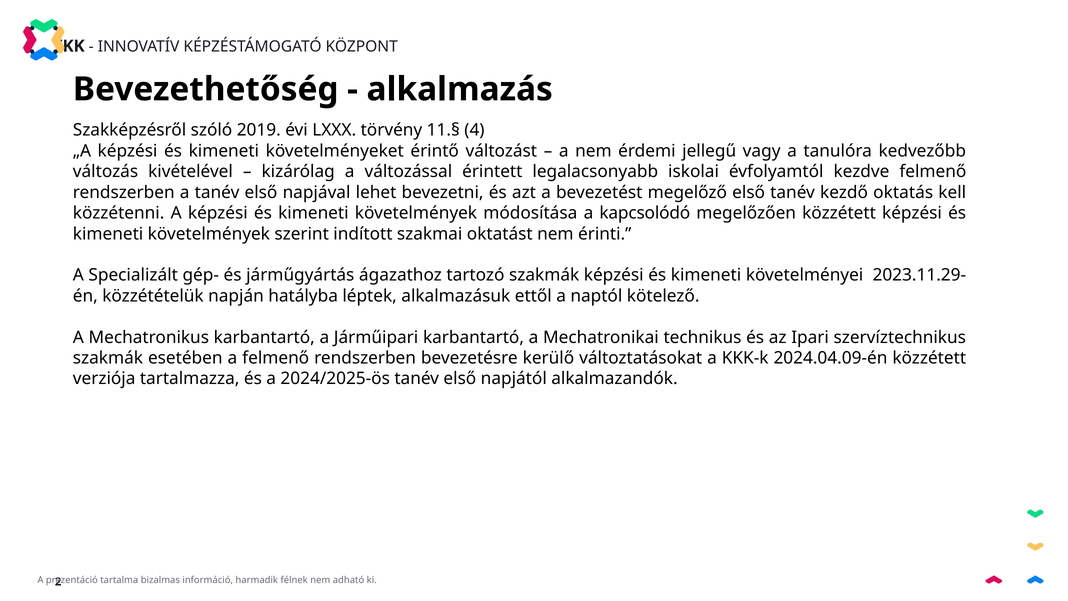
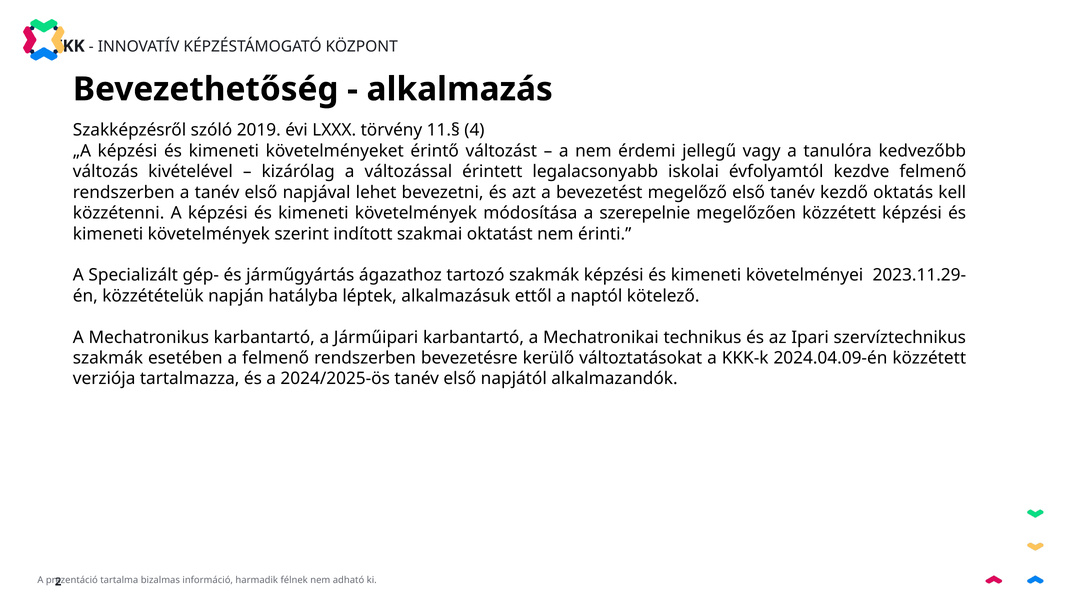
kapcsolódó: kapcsolódó -> szerepelnie (645, 213)
